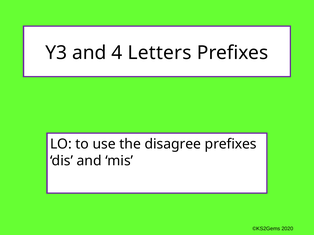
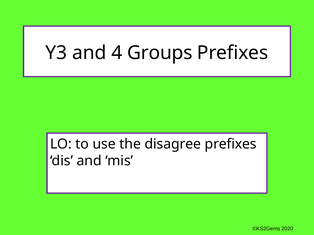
Letters: Letters -> Groups (160, 53)
